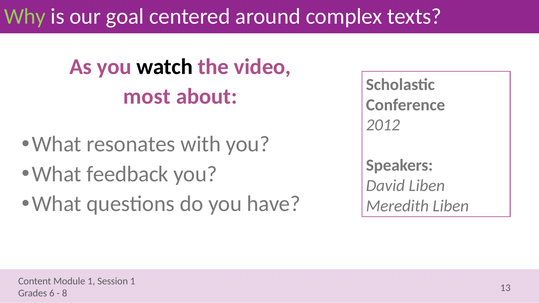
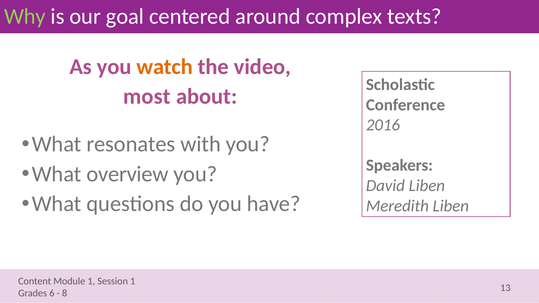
watch colour: black -> orange (165, 67)
2012: 2012 -> 2016 (383, 125)
feedback: feedback -> overview (128, 174)
